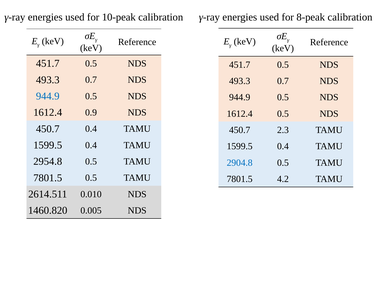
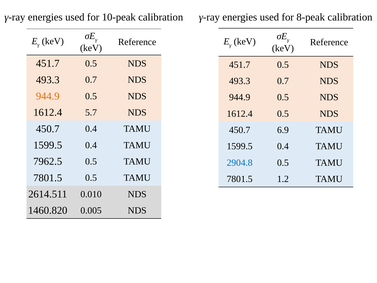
944.9 colour: blue -> orange (48, 96)
0.9: 0.9 -> 5.7 (91, 112)
2.3: 2.3 -> 6.9 (283, 130)
2954.8: 2954.8 -> 7962.5 (48, 161)
4.2: 4.2 -> 1.2 (283, 179)
